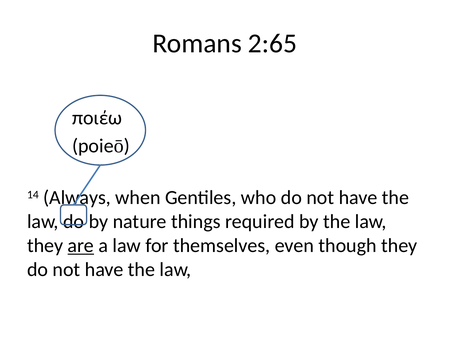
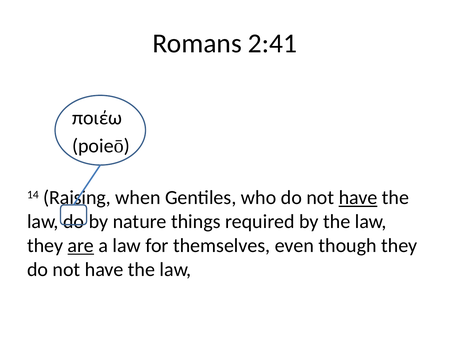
2:65: 2:65 -> 2:41 (273, 44)
Always: Always -> Raising (77, 198)
have underline: none -> present (358, 198)
